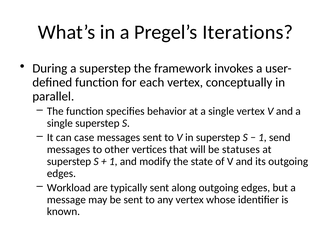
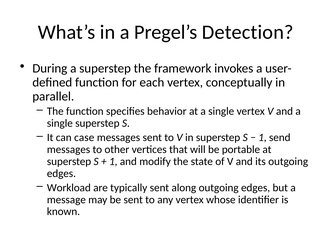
Iterations: Iterations -> Detection (248, 32)
statuses: statuses -> portable (241, 150)
